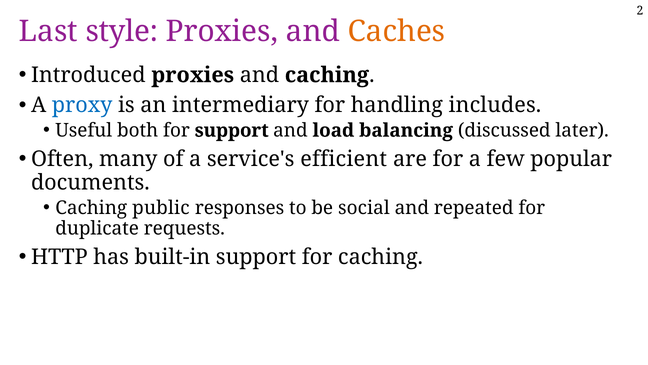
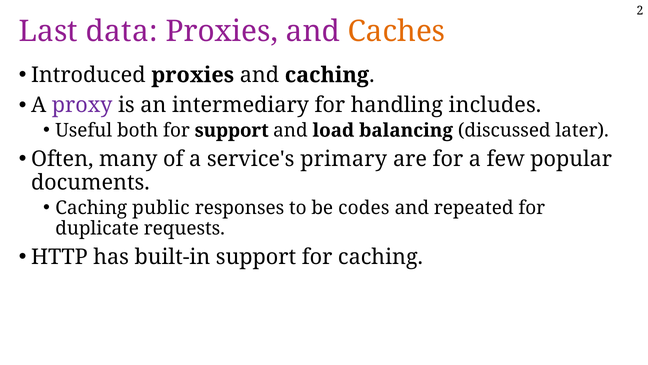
style: style -> data (122, 32)
proxy colour: blue -> purple (82, 105)
efficient: efficient -> primary (344, 159)
social: social -> codes (364, 208)
